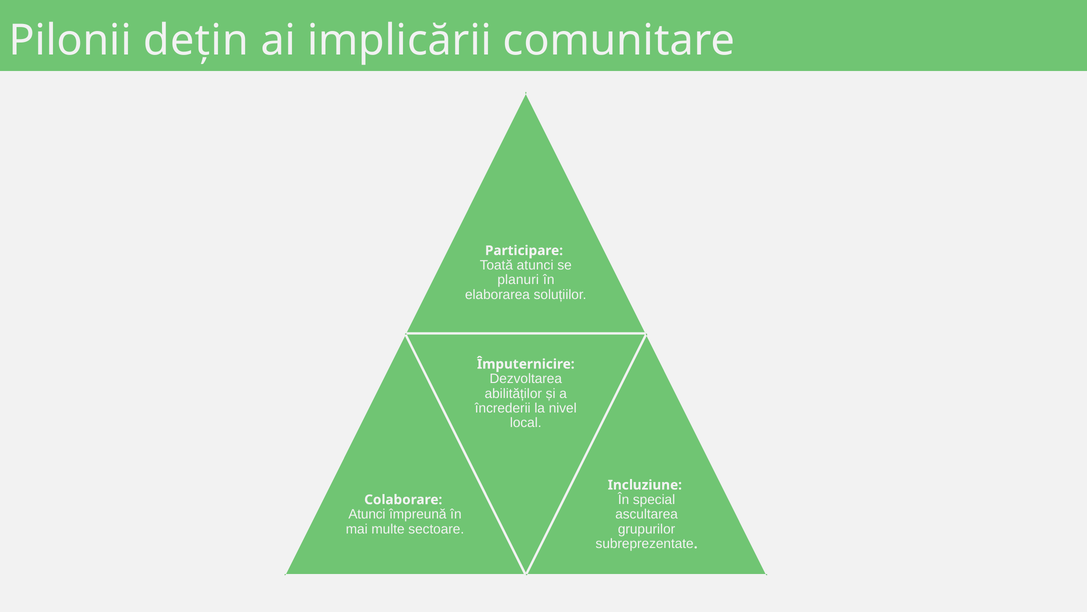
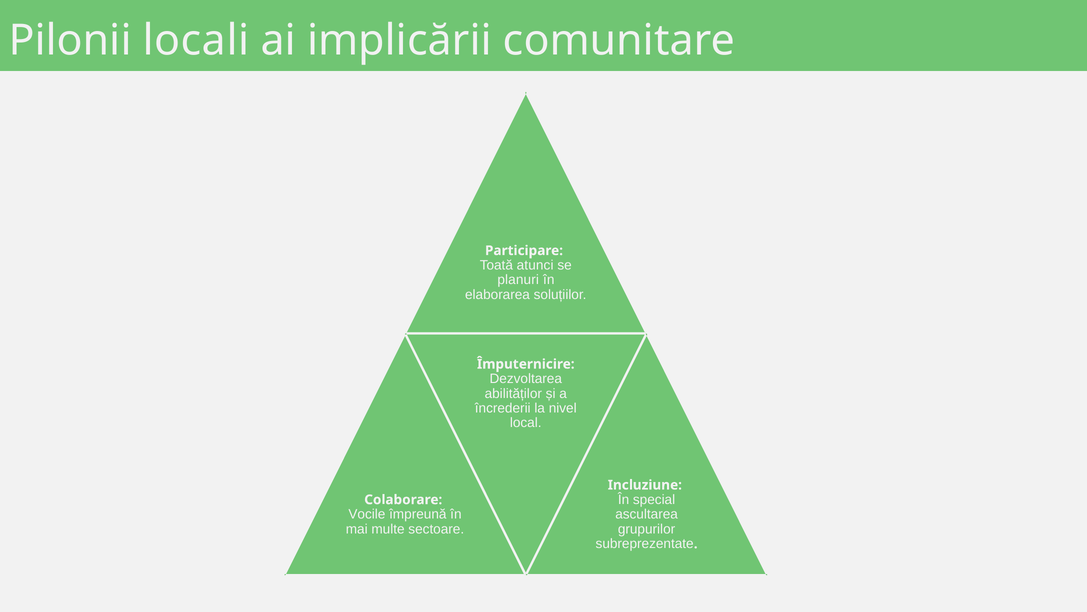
dețin: dețin -> locali (196, 41)
Atunci: Atunci -> Vocile (367, 514)
